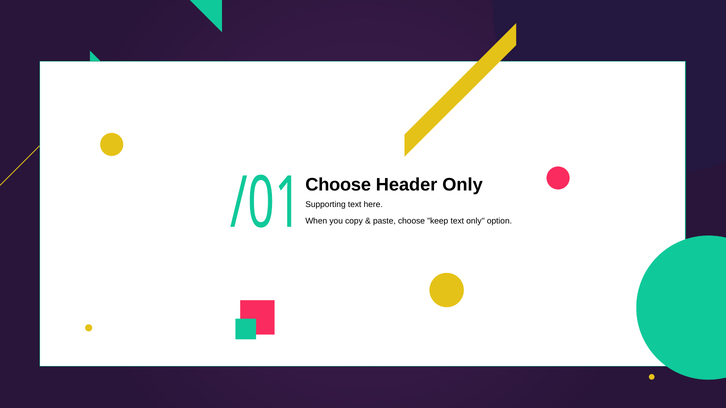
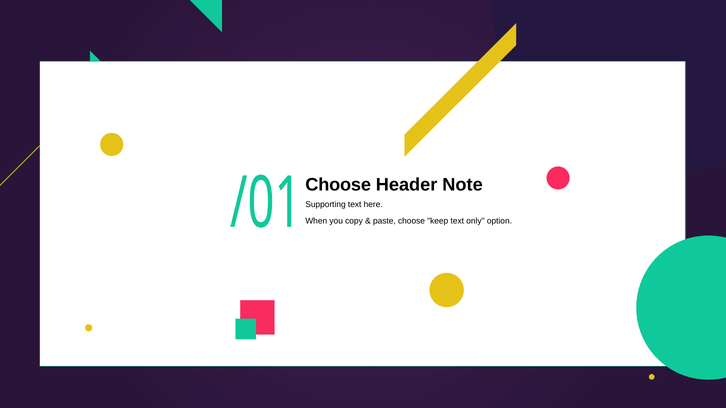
Header Only: Only -> Note (463, 185)
